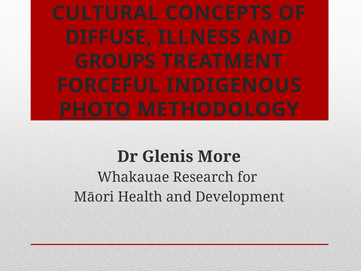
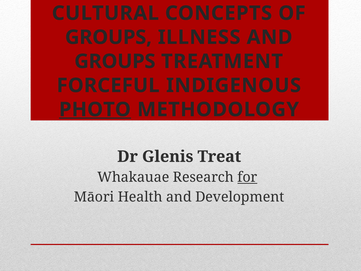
DIFFUSE: DIFFUSE -> GROUPS (108, 37)
More: More -> Treat (219, 156)
for underline: none -> present (247, 177)
